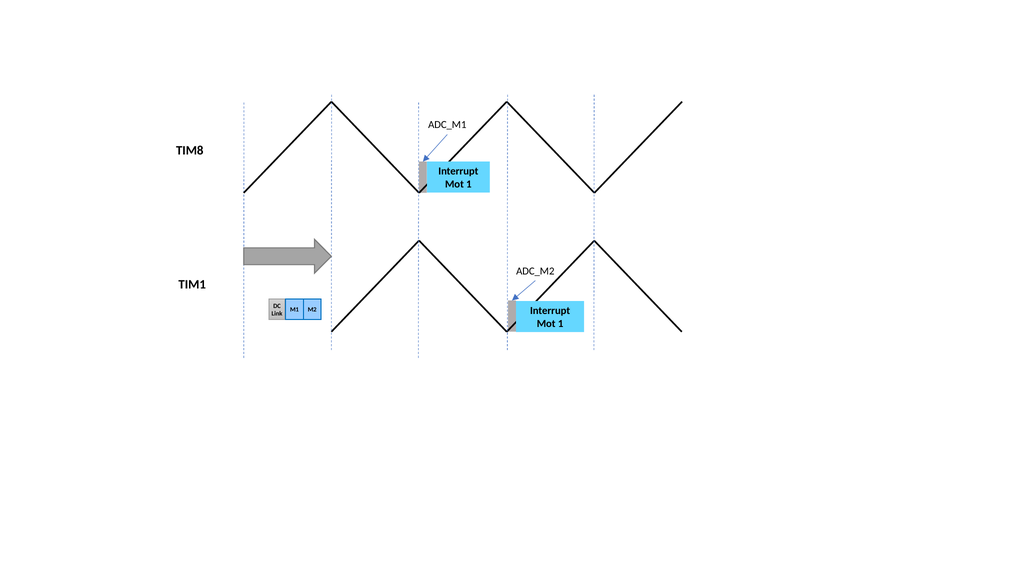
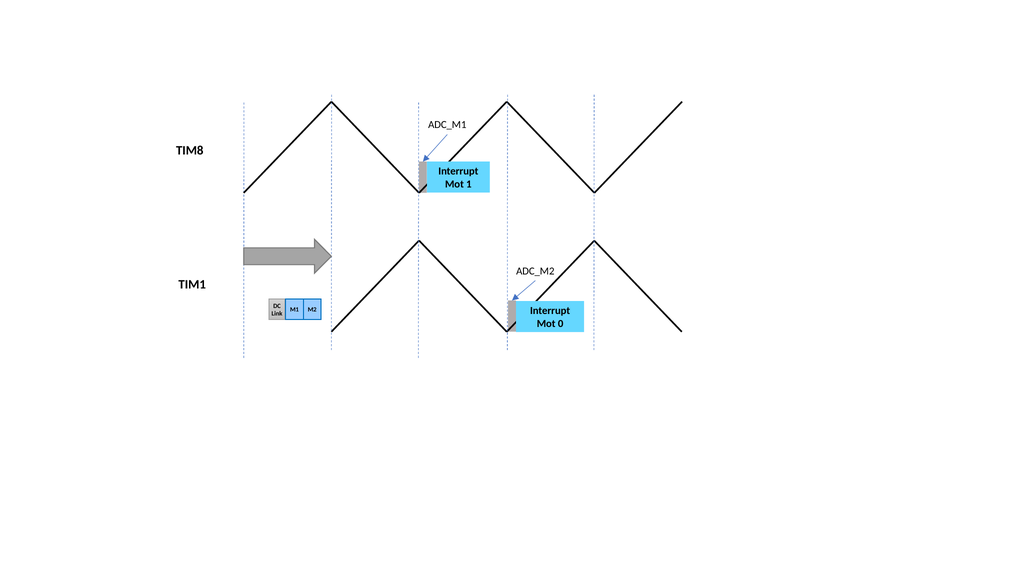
1: 1 -> 0 (561, 323)
